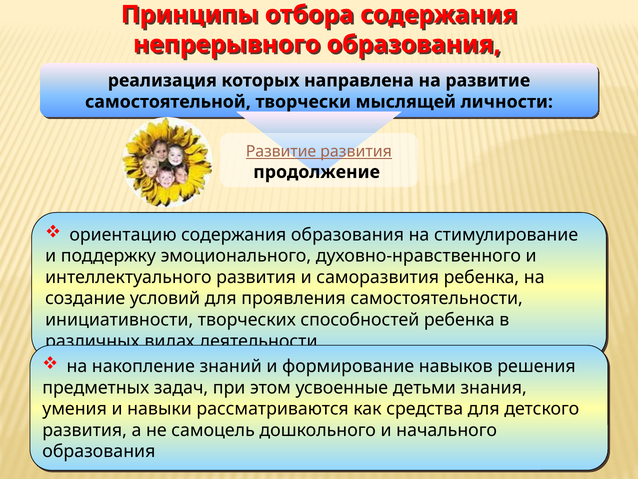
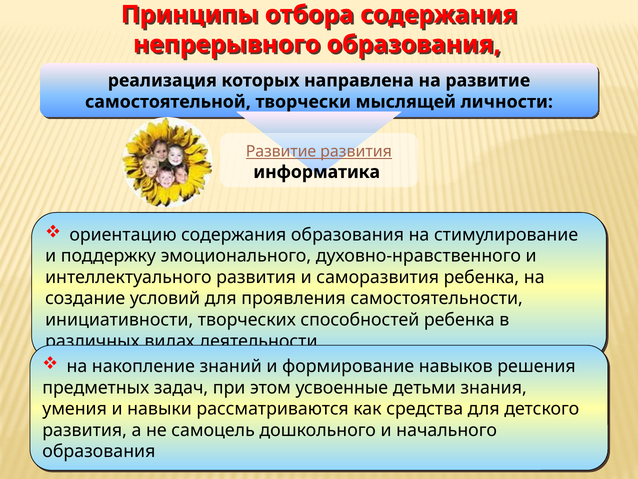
продолжение: продолжение -> информатика (317, 172)
